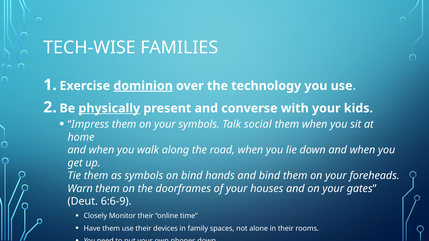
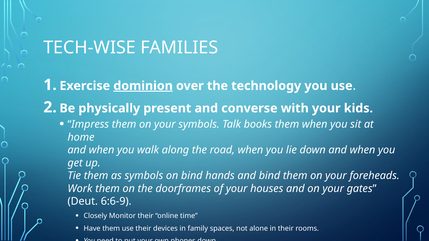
physically underline: present -> none (109, 108)
social: social -> books (258, 124)
Warn: Warn -> Work (80, 189)
